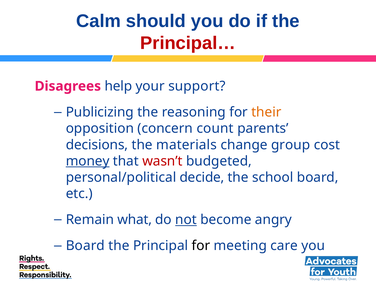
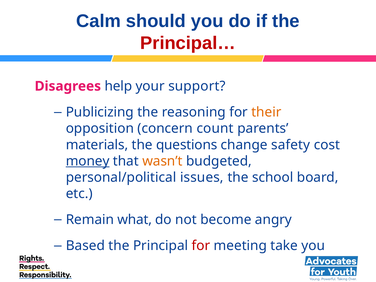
decisions: decisions -> materials (97, 145)
materials: materials -> questions (187, 145)
group: group -> safety (291, 145)
wasn’t colour: red -> orange (162, 161)
decide: decide -> issues (202, 177)
not underline: present -> none (186, 220)
Board: Board -> Based (85, 246)
for colour: black -> red (201, 246)
care: care -> take (284, 246)
